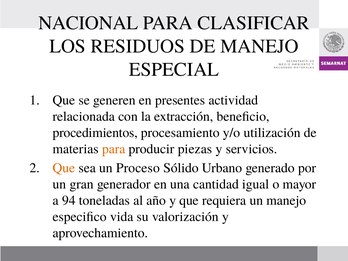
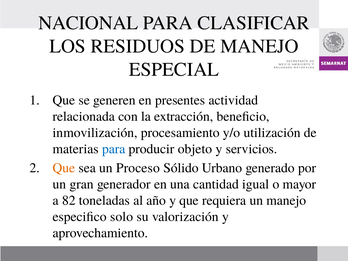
procedimientos: procedimientos -> inmovilización (95, 133)
para colour: orange -> blue (114, 149)
piezas: piezas -> objeto (195, 149)
94: 94 -> 82 (69, 200)
vida: vida -> solo (122, 217)
